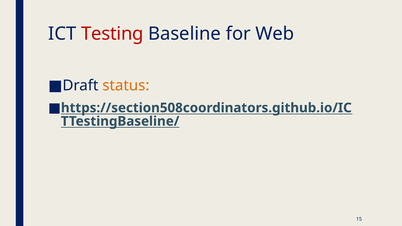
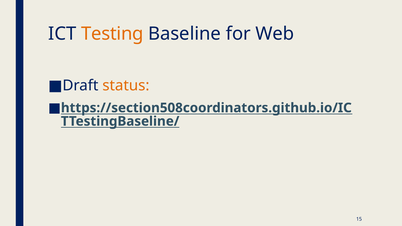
Testing colour: red -> orange (112, 34)
